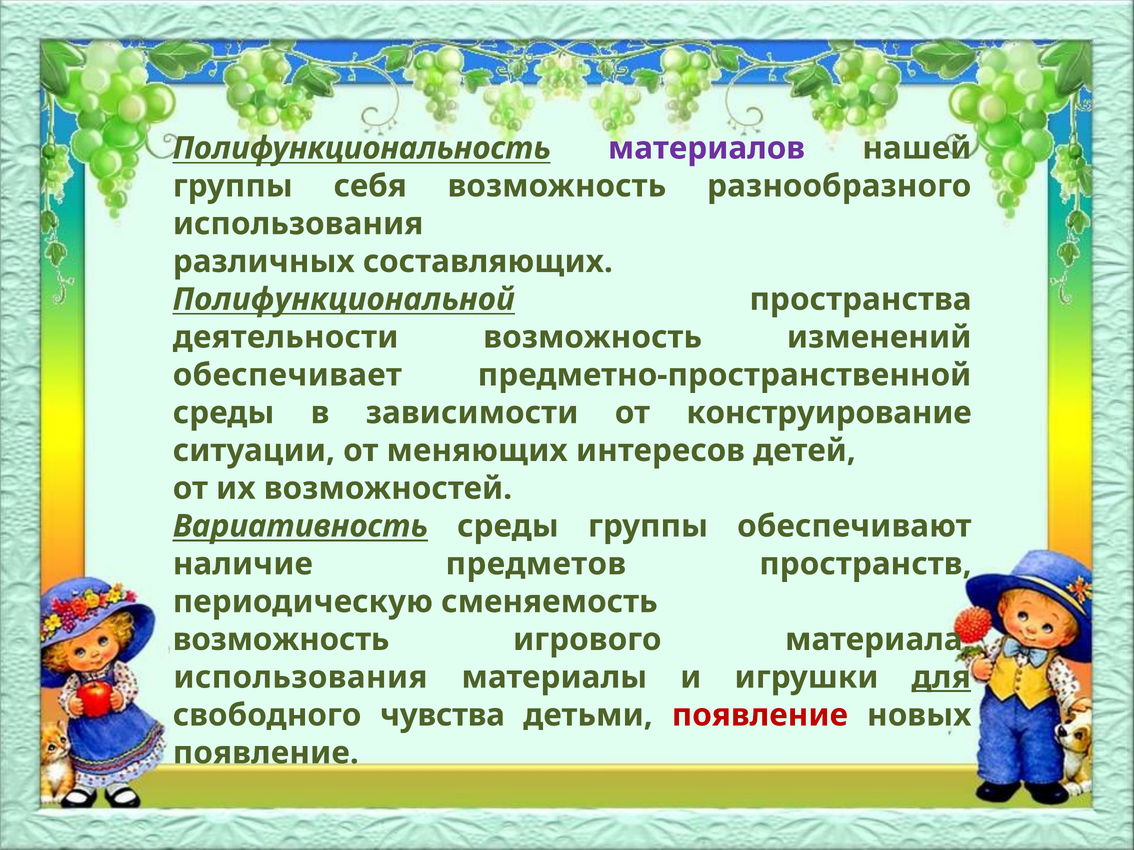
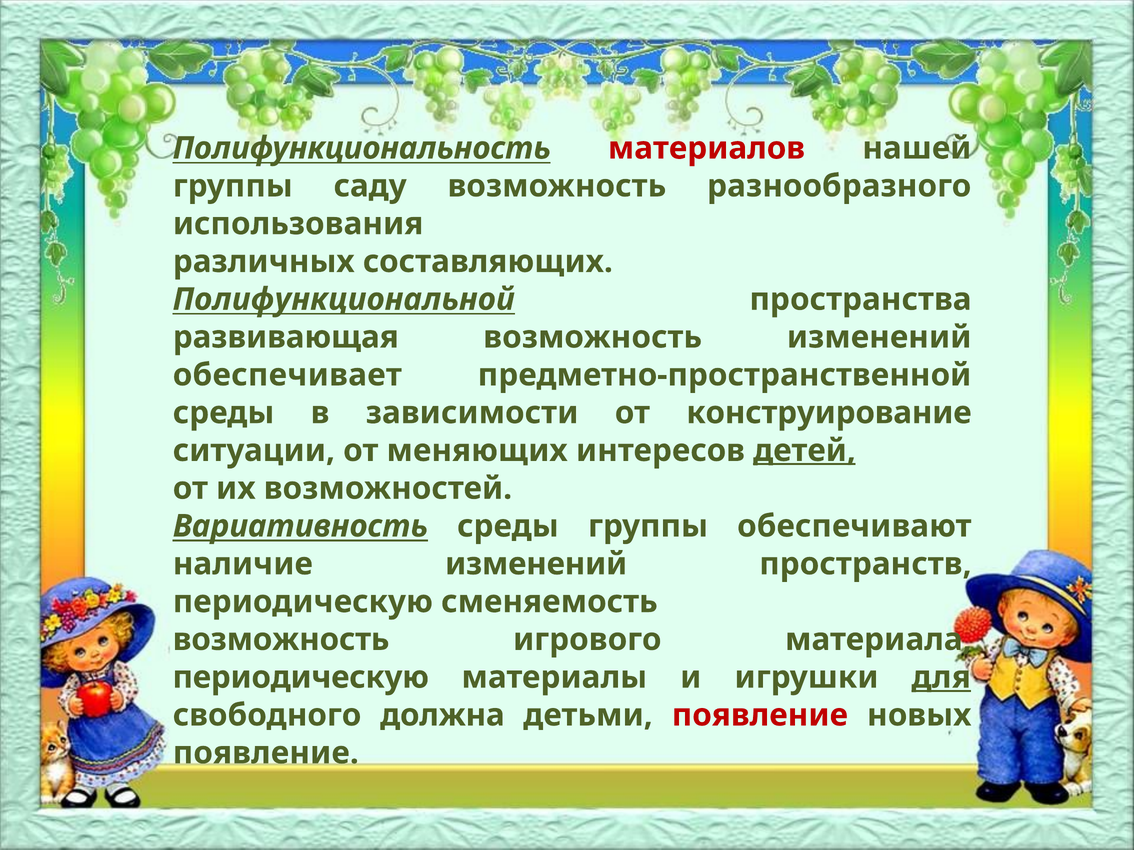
материалов colour: purple -> red (706, 148)
себя: себя -> саду (370, 186)
деятельности: деятельности -> развивающая (286, 337)
детей underline: none -> present (804, 451)
наличие предметов: предметов -> изменений (536, 564)
использования: использования -> периодическую (301, 678)
чувства: чувства -> должна (442, 716)
